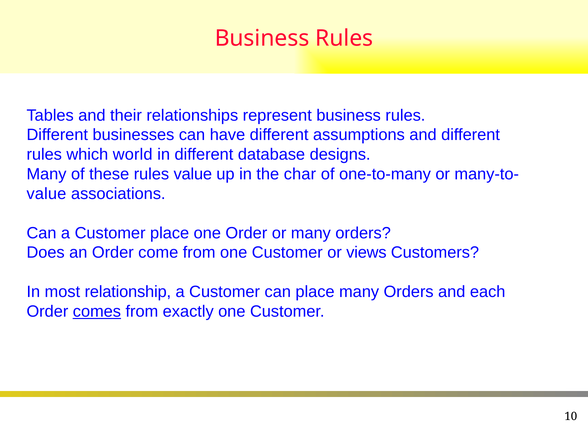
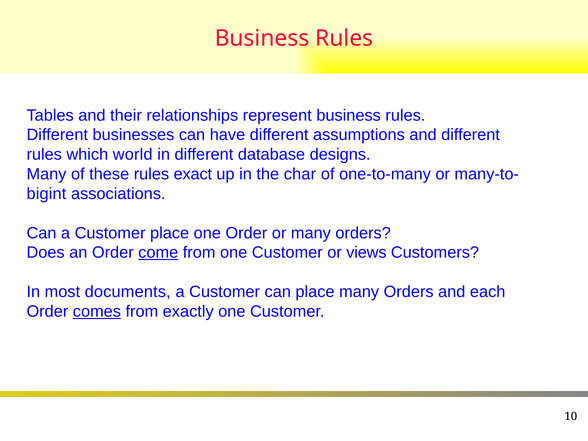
rules value: value -> exact (193, 174)
value: value -> bigint (46, 194)
come underline: none -> present (158, 253)
relationship: relationship -> documents (128, 292)
